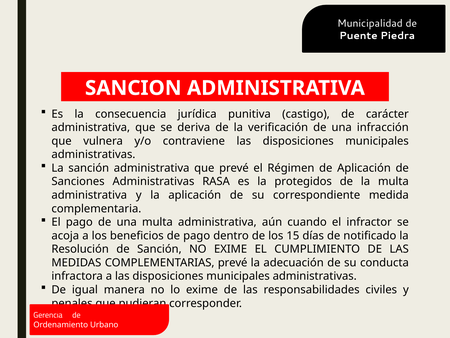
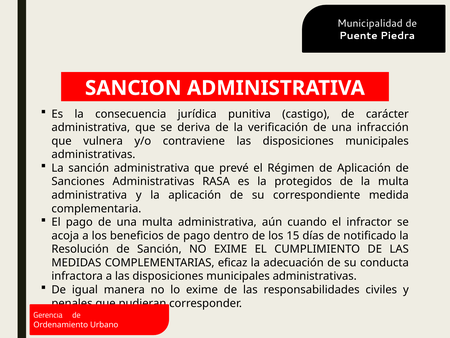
COMPLEMENTARIAS prevé: prevé -> eficaz (233, 262)
